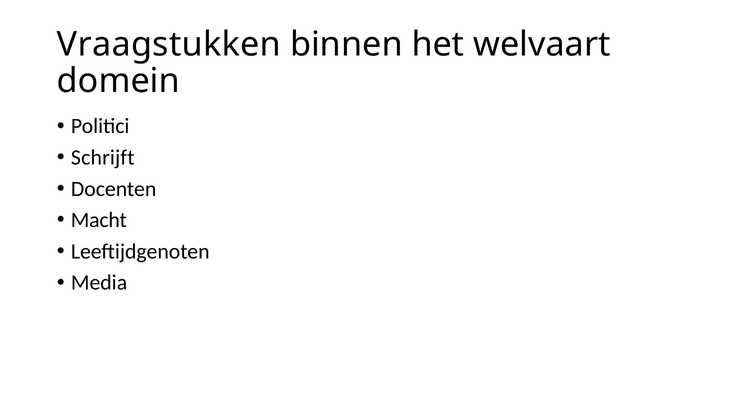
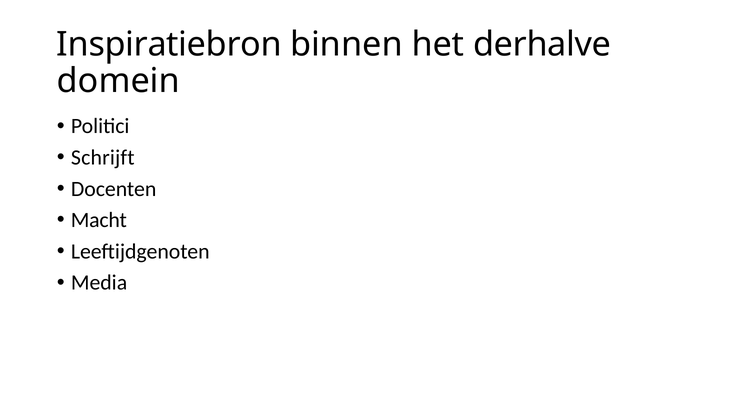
Vraagstukken: Vraagstukken -> Inspiratiebron (169, 44)
welvaart: welvaart -> derhalve (542, 44)
